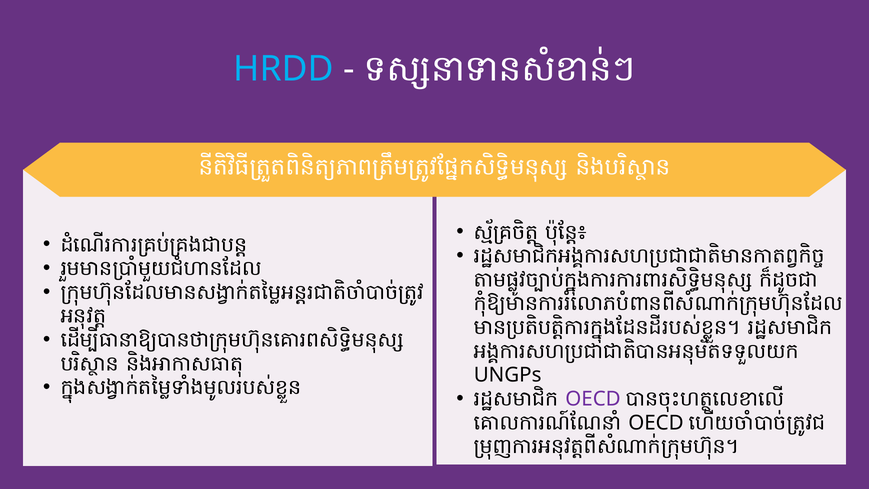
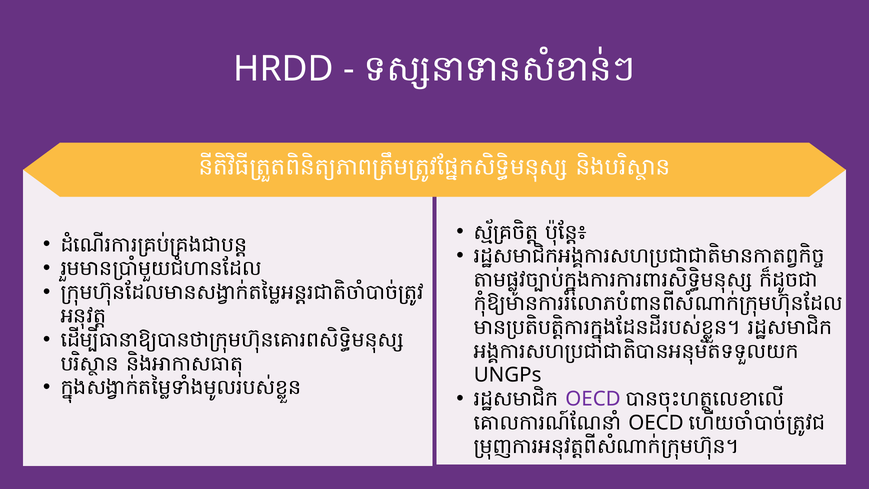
HRDD colour: light blue -> white (284, 69)
